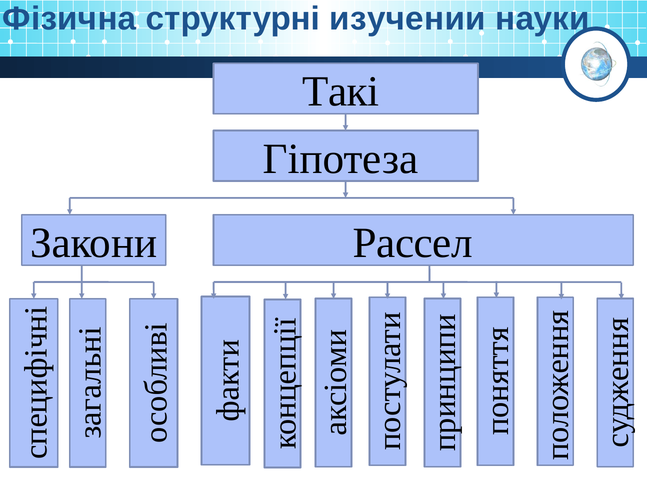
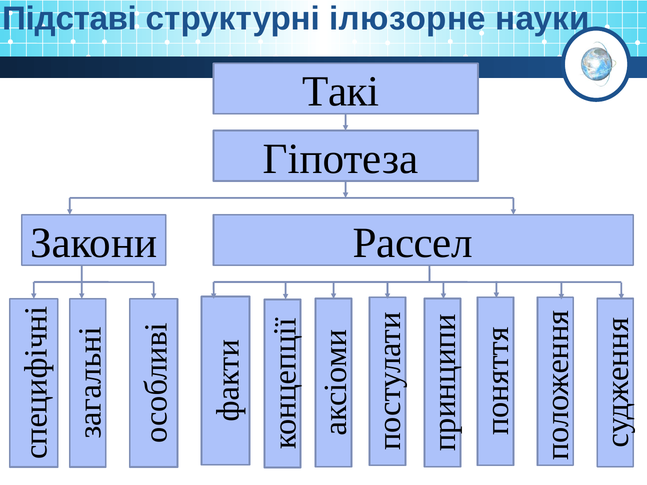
Фізична: Фізична -> Підставі (70, 19)
изучении: изучении -> ілюзорне (408, 19)
